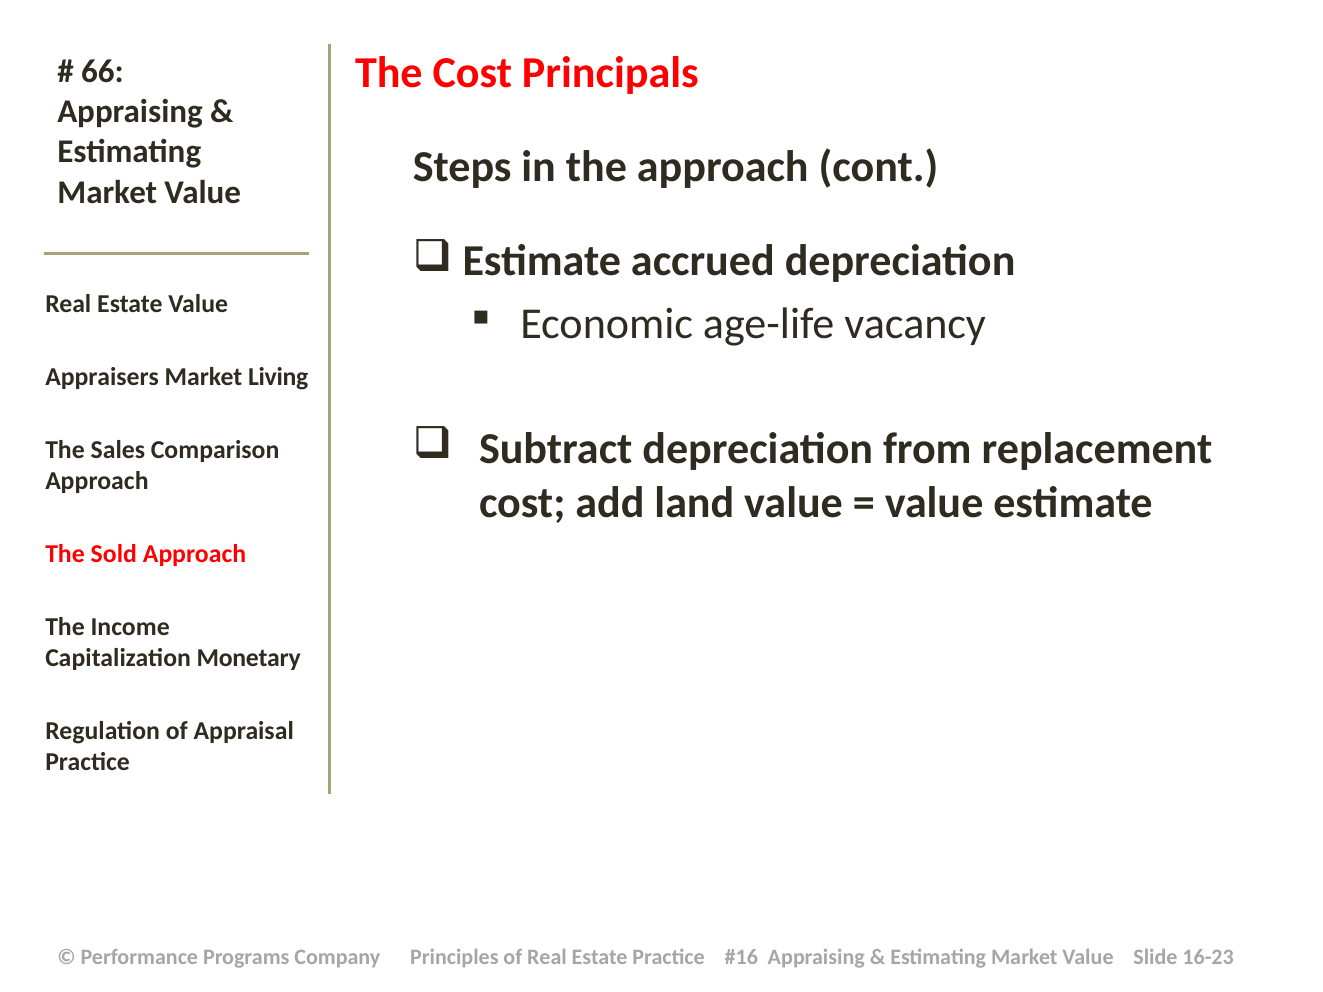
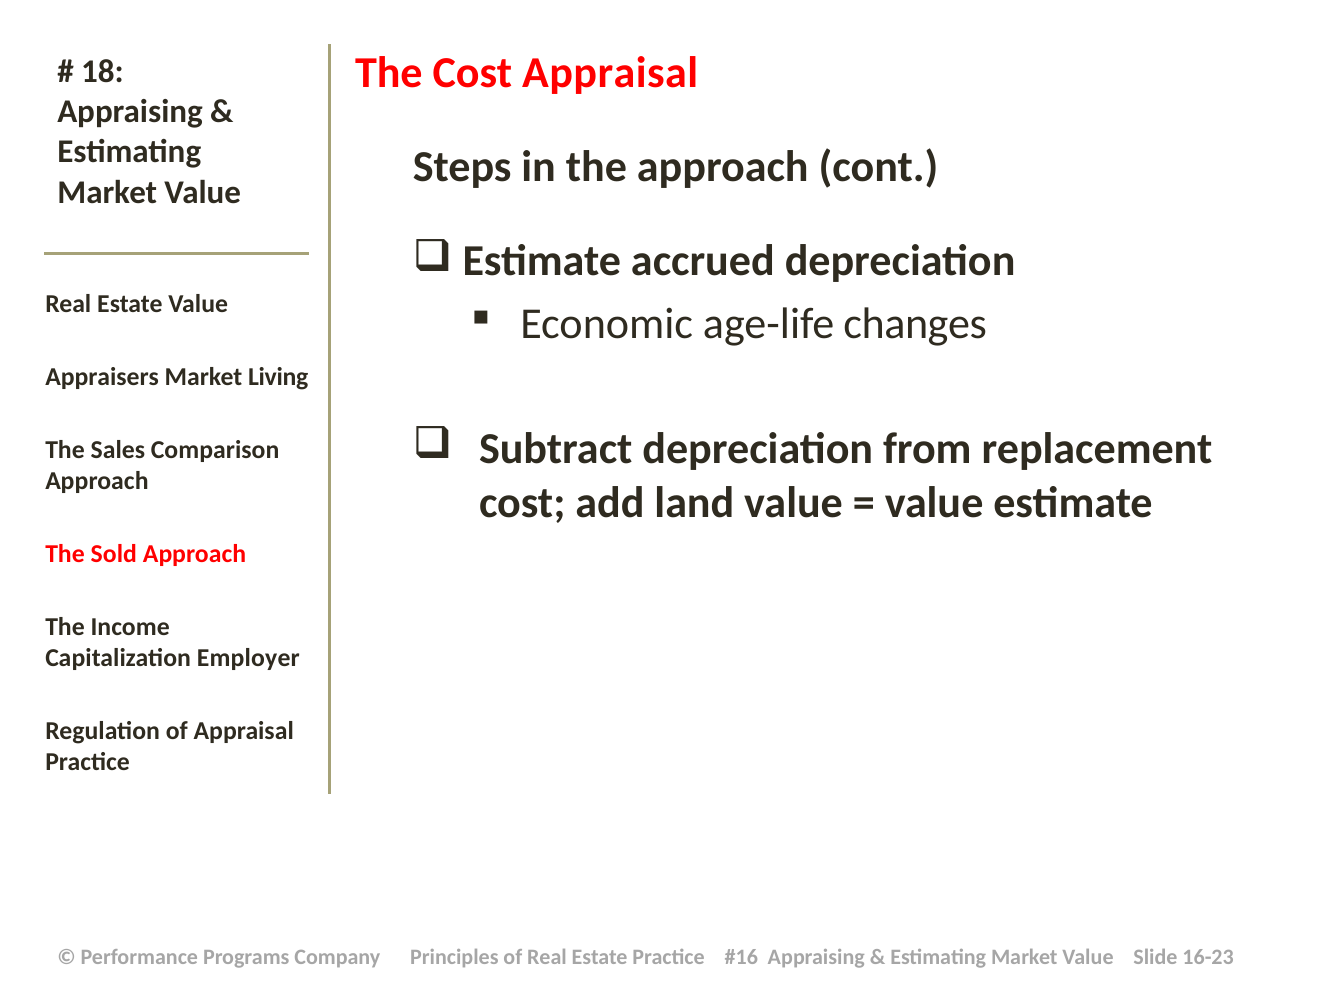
Cost Principals: Principals -> Appraisal (610, 73)
66: 66 -> 18 (102, 71)
vacancy: vacancy -> changes (915, 324)
Monetary: Monetary -> Employer (248, 658)
